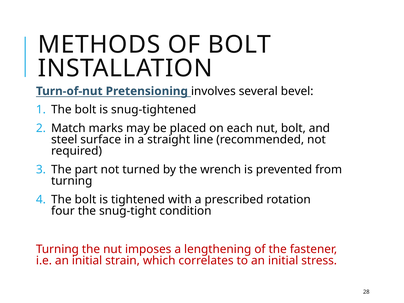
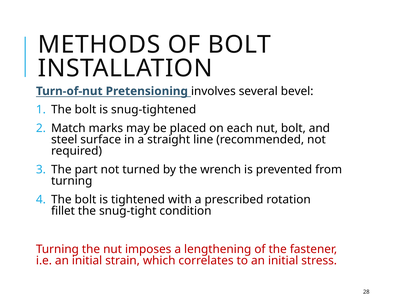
four: four -> fillet (63, 211)
